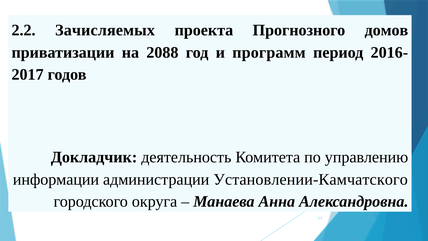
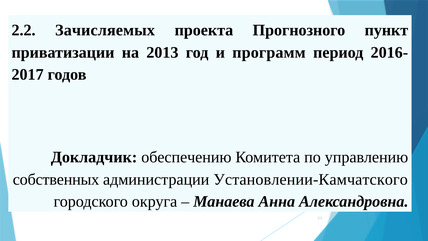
домов: домов -> пункт (386, 30)
2088: 2088 -> 2013 (162, 52)
деятельность: деятельность -> обеспечению (186, 157)
информации: информации -> собственных (56, 179)
